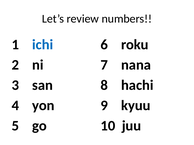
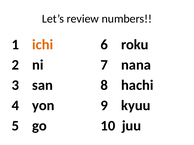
ichi colour: blue -> orange (43, 45)
